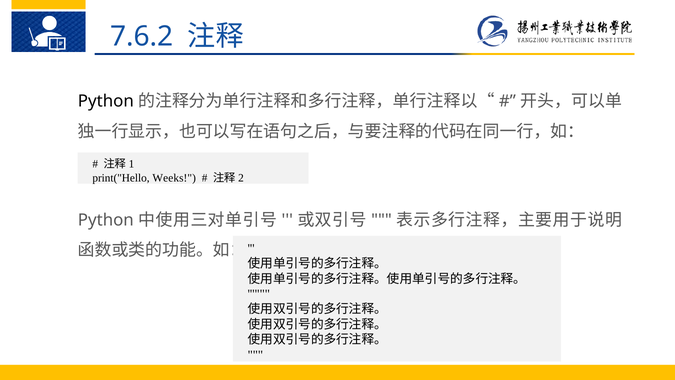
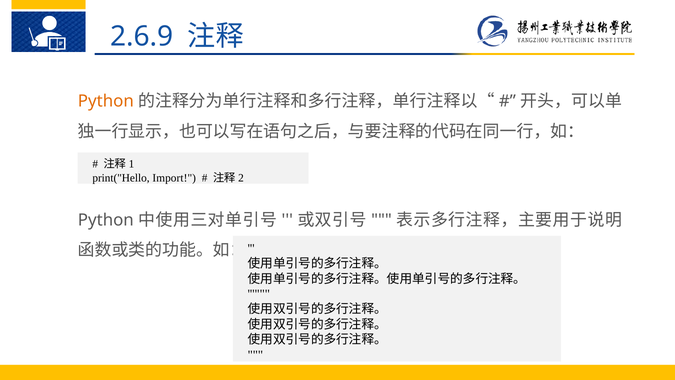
7.6.2: 7.6.2 -> 2.6.9 (142, 36)
Python colour: black -> orange (106, 101)
Weeks: Weeks -> Import (174, 178)
